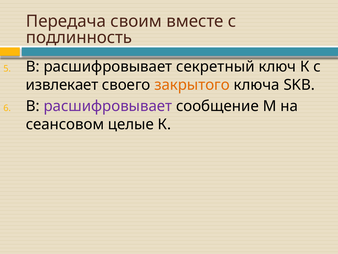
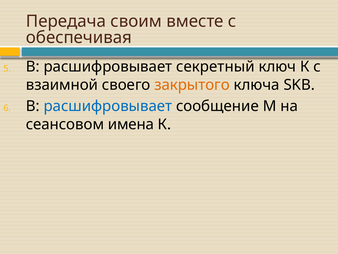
подлинность: подлинность -> обеспечивая (79, 37)
извлекает: извлекает -> взаимной (62, 85)
расшифровывает colour: purple -> blue (108, 106)
целые: целые -> имена (131, 124)
